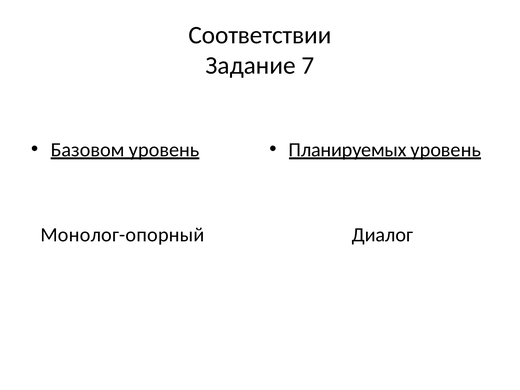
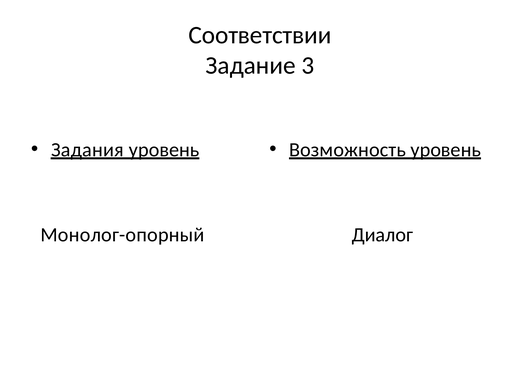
7: 7 -> 3 (308, 65)
Базовом: Базовом -> Задания (87, 150)
Планируемых: Планируемых -> Возможность (347, 150)
